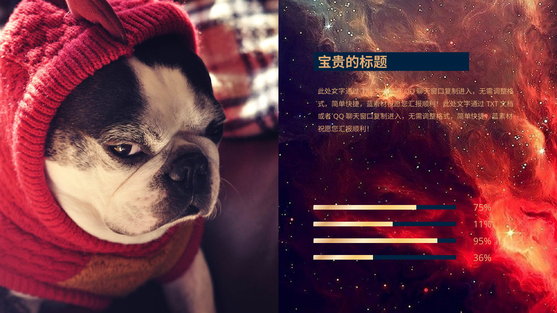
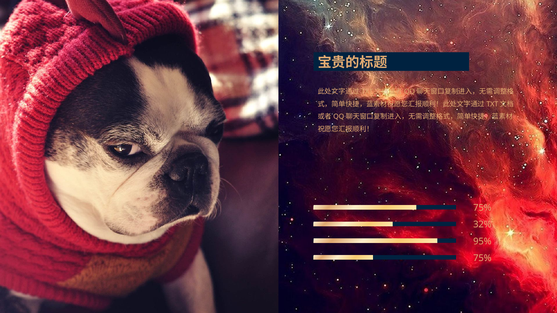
11%: 11% -> 32% (482, 225)
36%: 36% -> 75% (482, 258)
